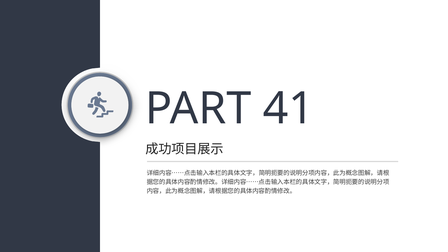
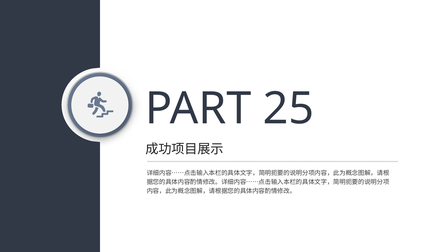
41: 41 -> 25 (289, 109)
